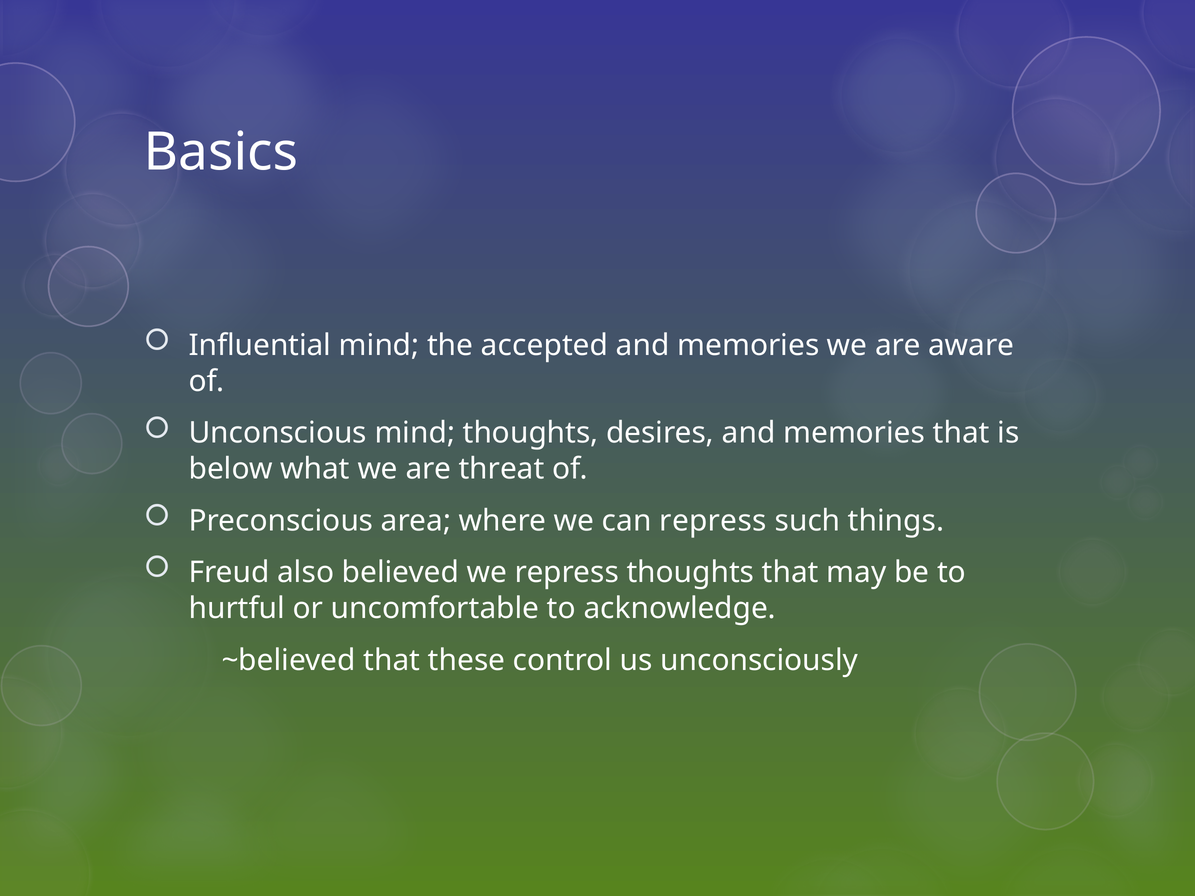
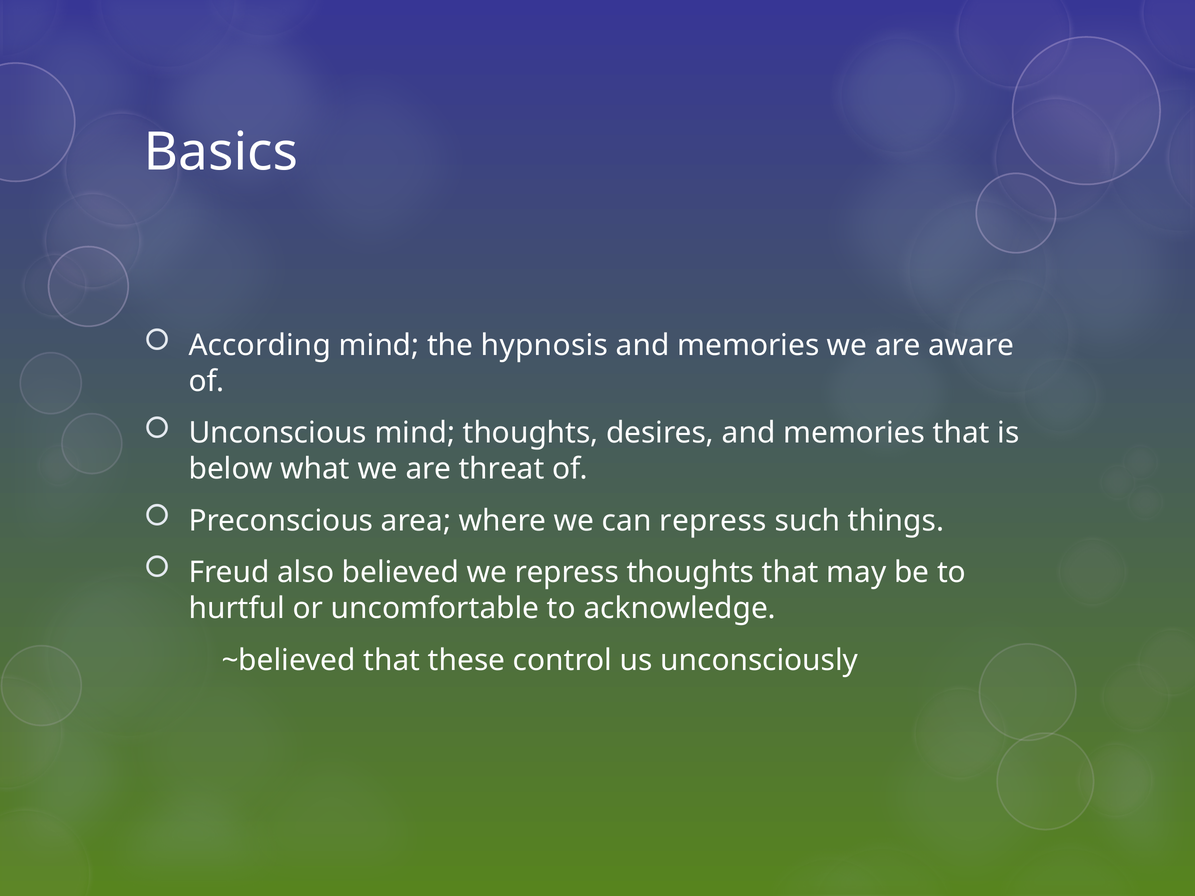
Influential: Influential -> According (260, 346)
accepted: accepted -> hypnosis (544, 346)
